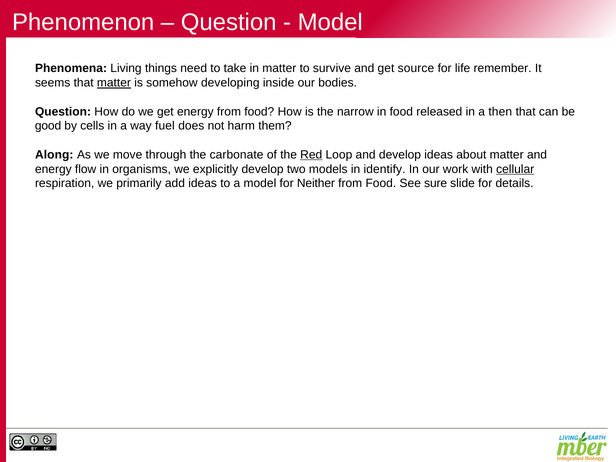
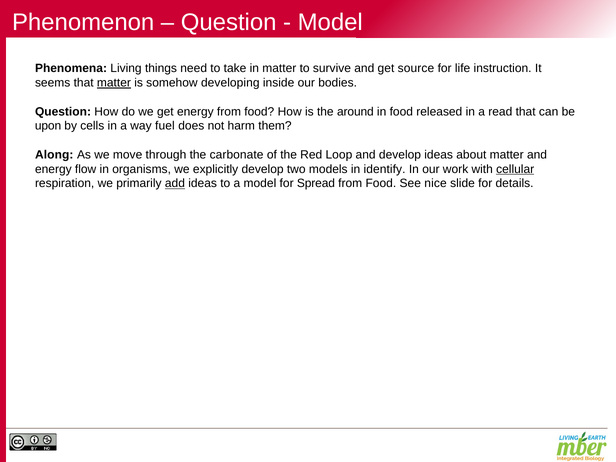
remember: remember -> instruction (503, 68)
narrow: narrow -> around (355, 112)
then: then -> read (500, 112)
good: good -> upon (48, 126)
Red underline: present -> none (311, 155)
add underline: none -> present (175, 183)
Neither: Neither -> Spread (316, 183)
sure: sure -> nice (436, 183)
